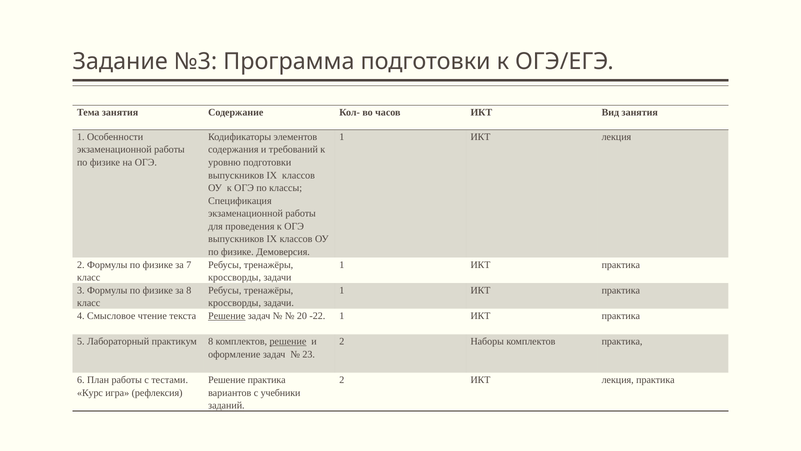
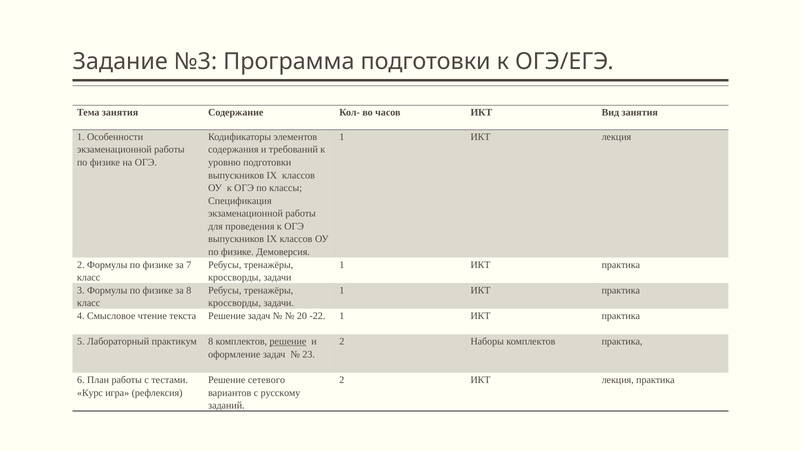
Решение underline: present -> none (227, 316)
Решение практика: практика -> сетевого (267, 380)
учебники: учебники -> русскому (281, 392)
